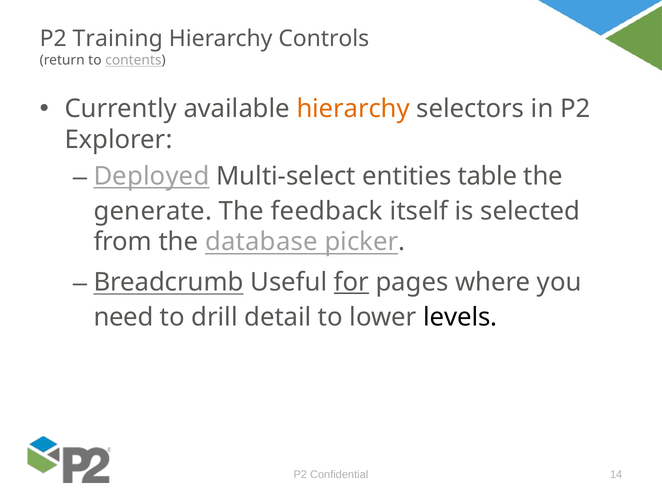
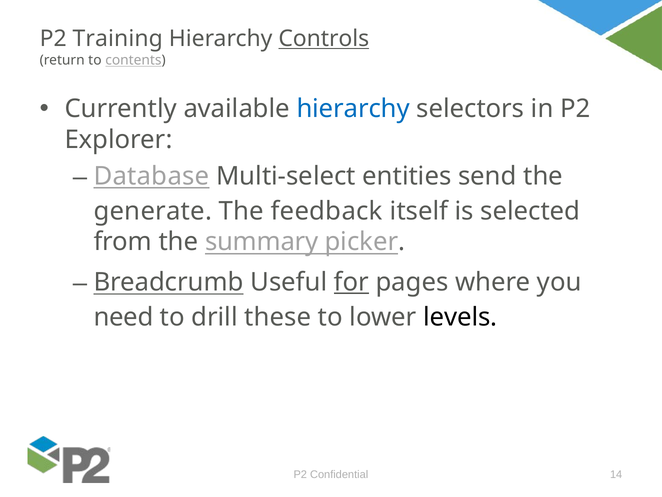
Controls underline: none -> present (324, 39)
hierarchy colour: orange -> blue (353, 109)
Deployed: Deployed -> Database (151, 176)
table: table -> send (487, 176)
database: database -> summary (262, 242)
detail: detail -> these (278, 317)
